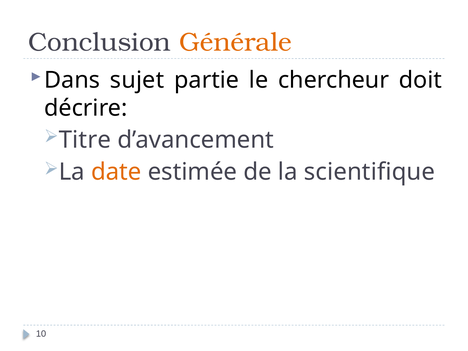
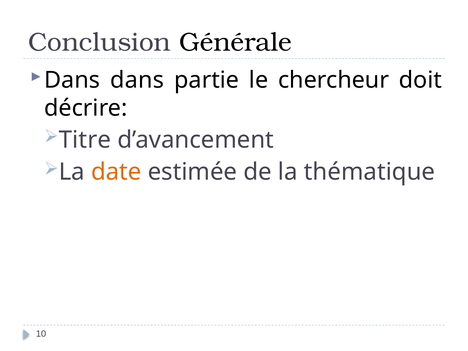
Générale colour: orange -> black (235, 42)
Dans sujet: sujet -> dans (137, 80)
scientifique: scientifique -> thématique (370, 172)
